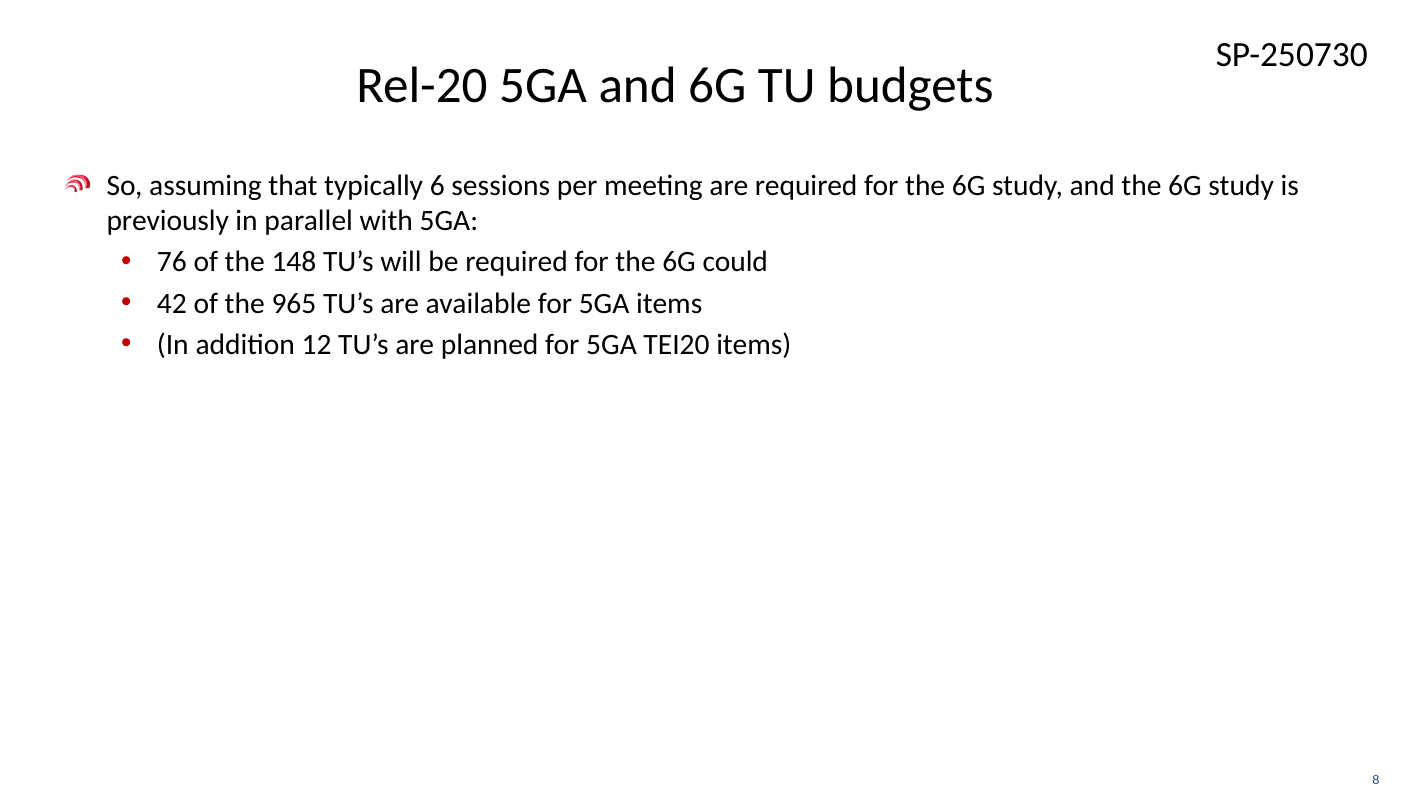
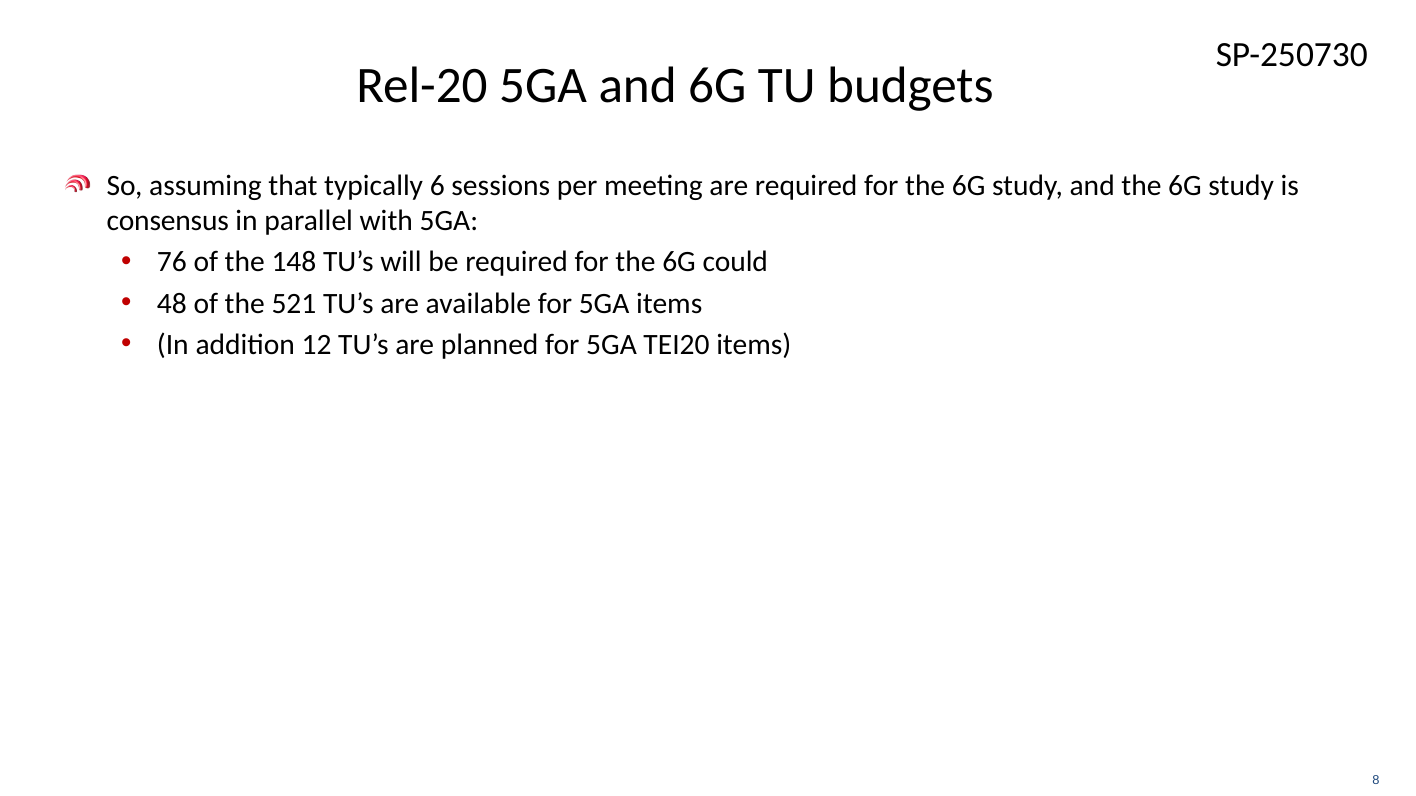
previously: previously -> consensus (168, 221)
42: 42 -> 48 (172, 304)
965: 965 -> 521 (294, 304)
